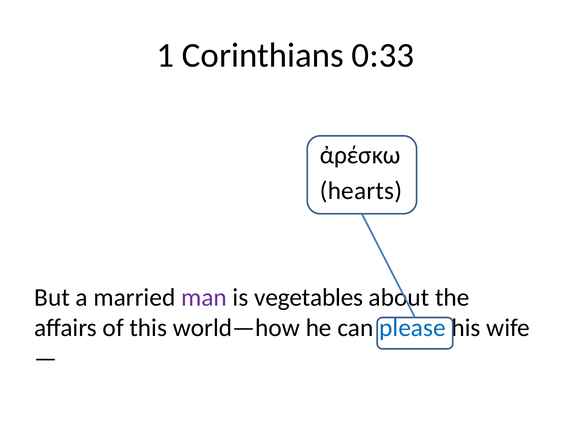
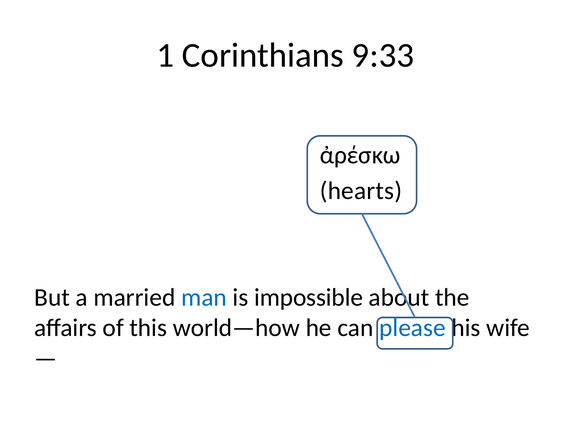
0:33: 0:33 -> 9:33 (383, 55)
man colour: purple -> blue (204, 298)
vegetables: vegetables -> impossible (309, 298)
